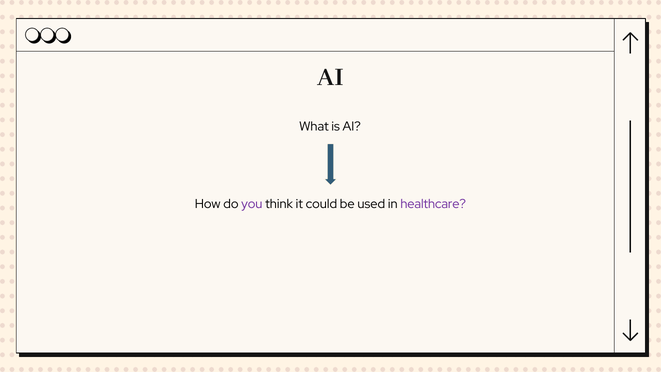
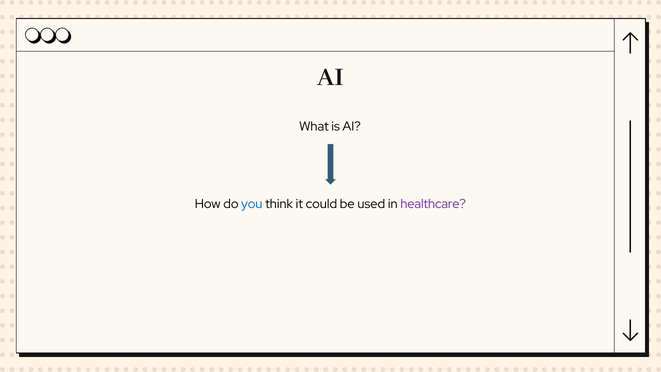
you colour: purple -> blue (252, 204)
